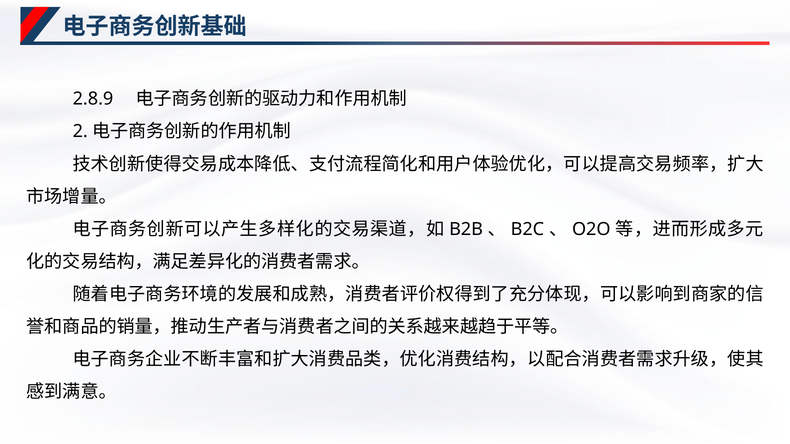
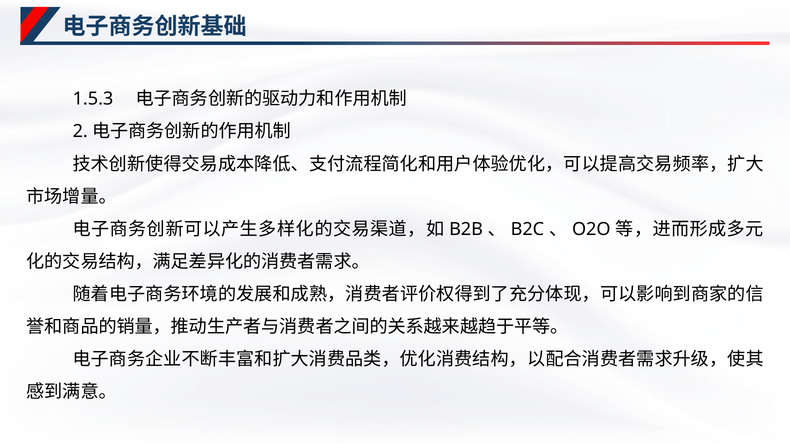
2.8.9: 2.8.9 -> 1.5.3 (93, 99)
